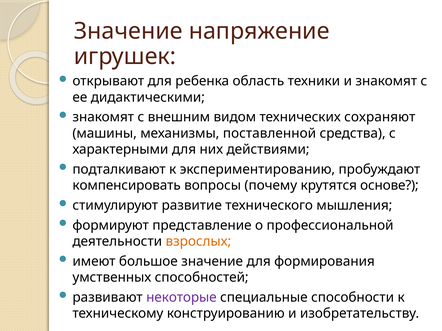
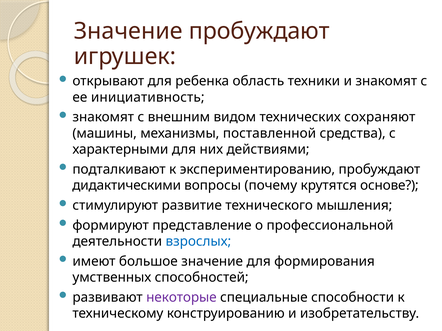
Значение напряжение: напряжение -> пробуждают (259, 31)
дидактическими: дидактическими -> инициативность (148, 97)
компенсировать: компенсировать -> дидактическими (127, 186)
взрослых colour: orange -> blue (198, 242)
